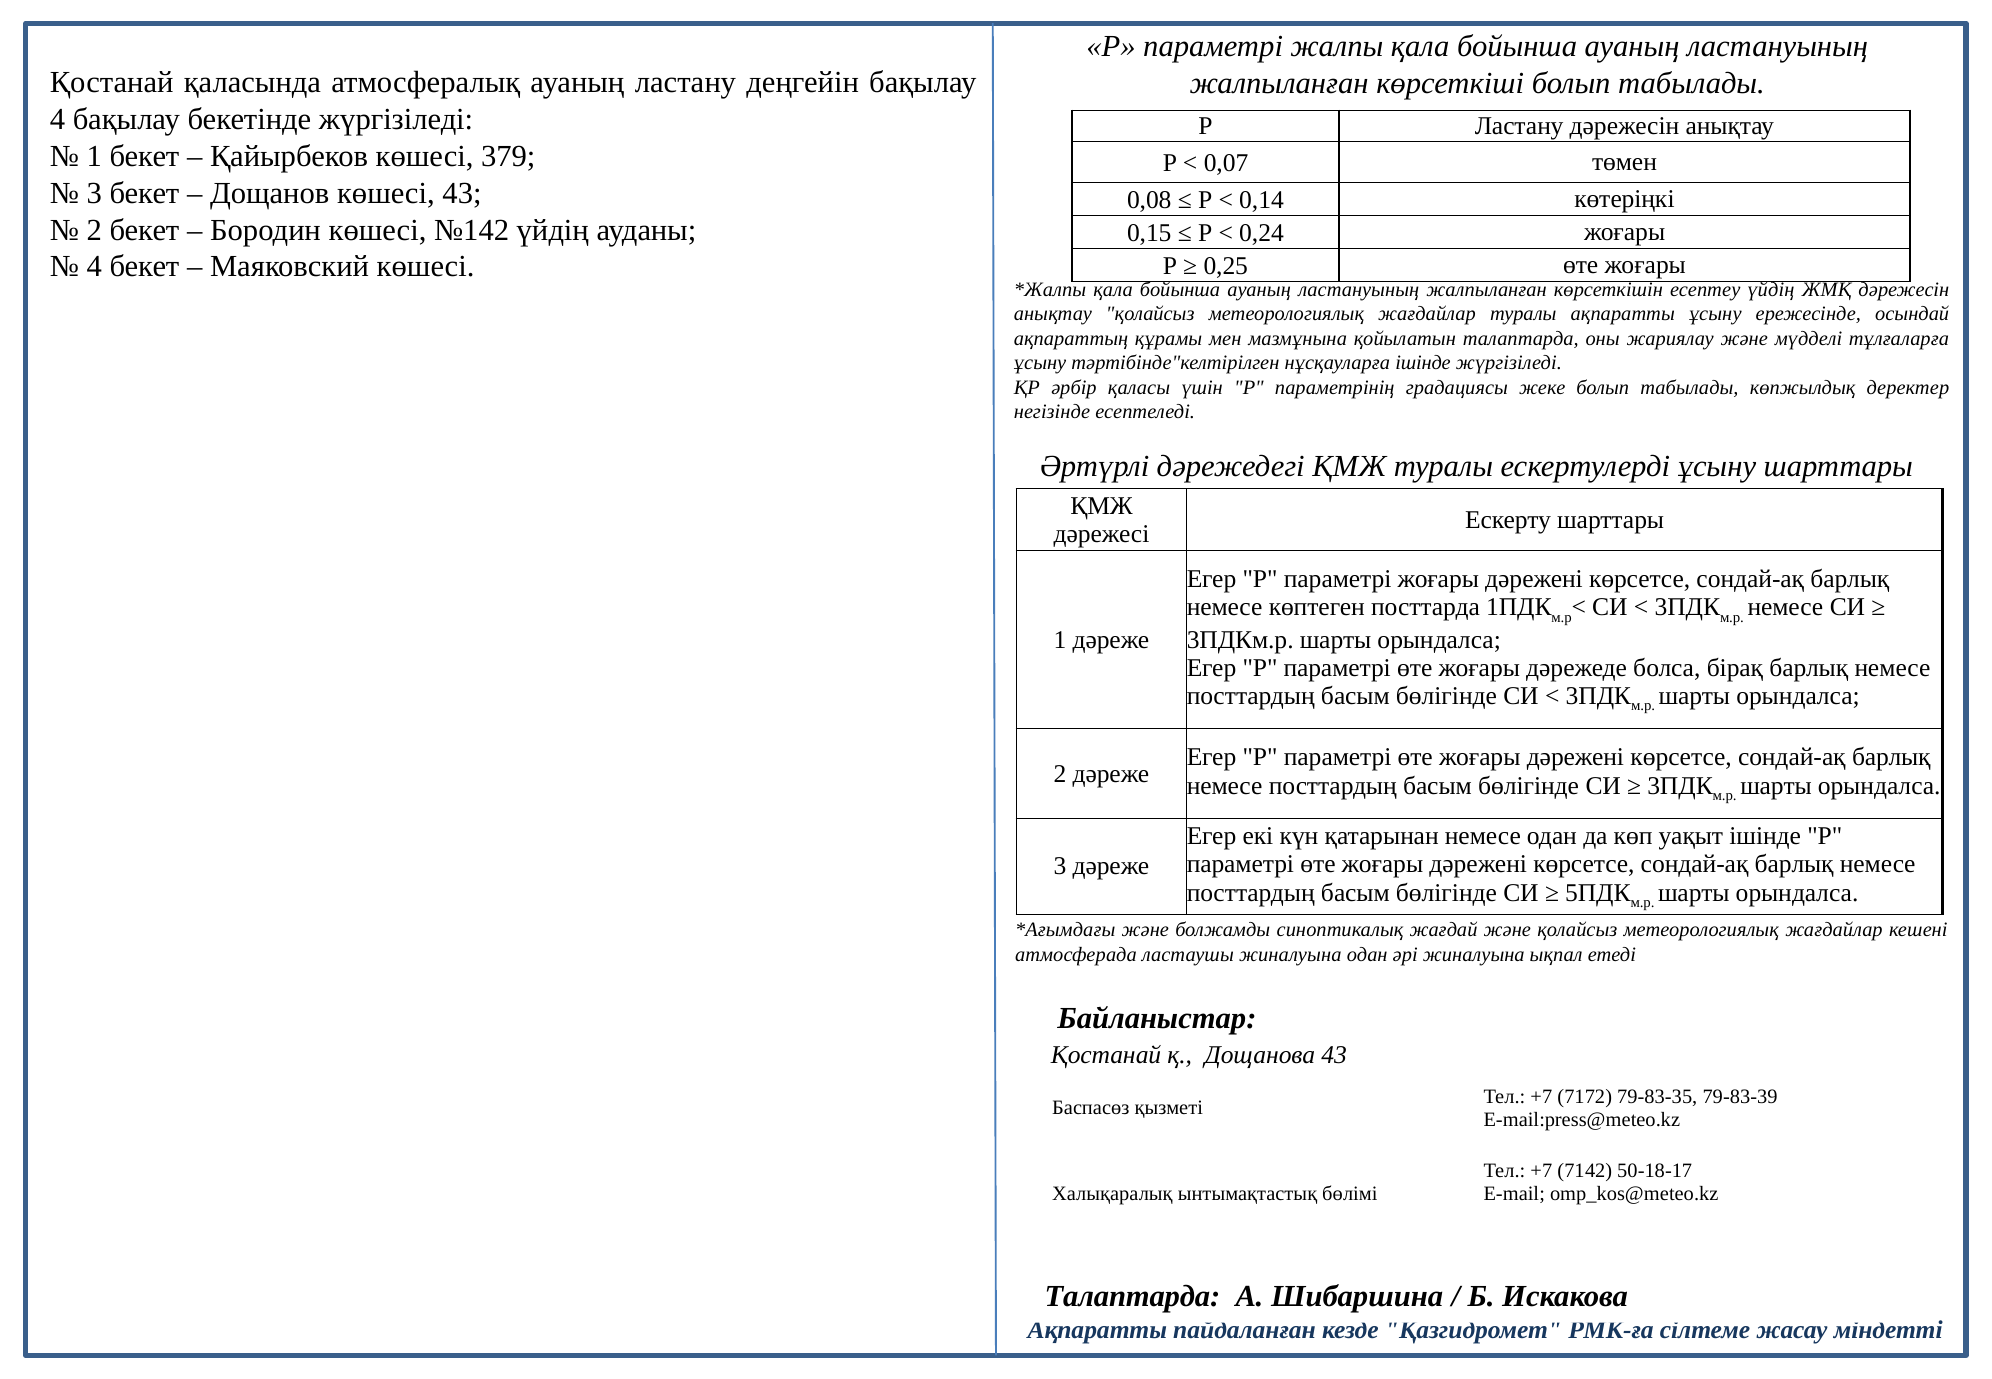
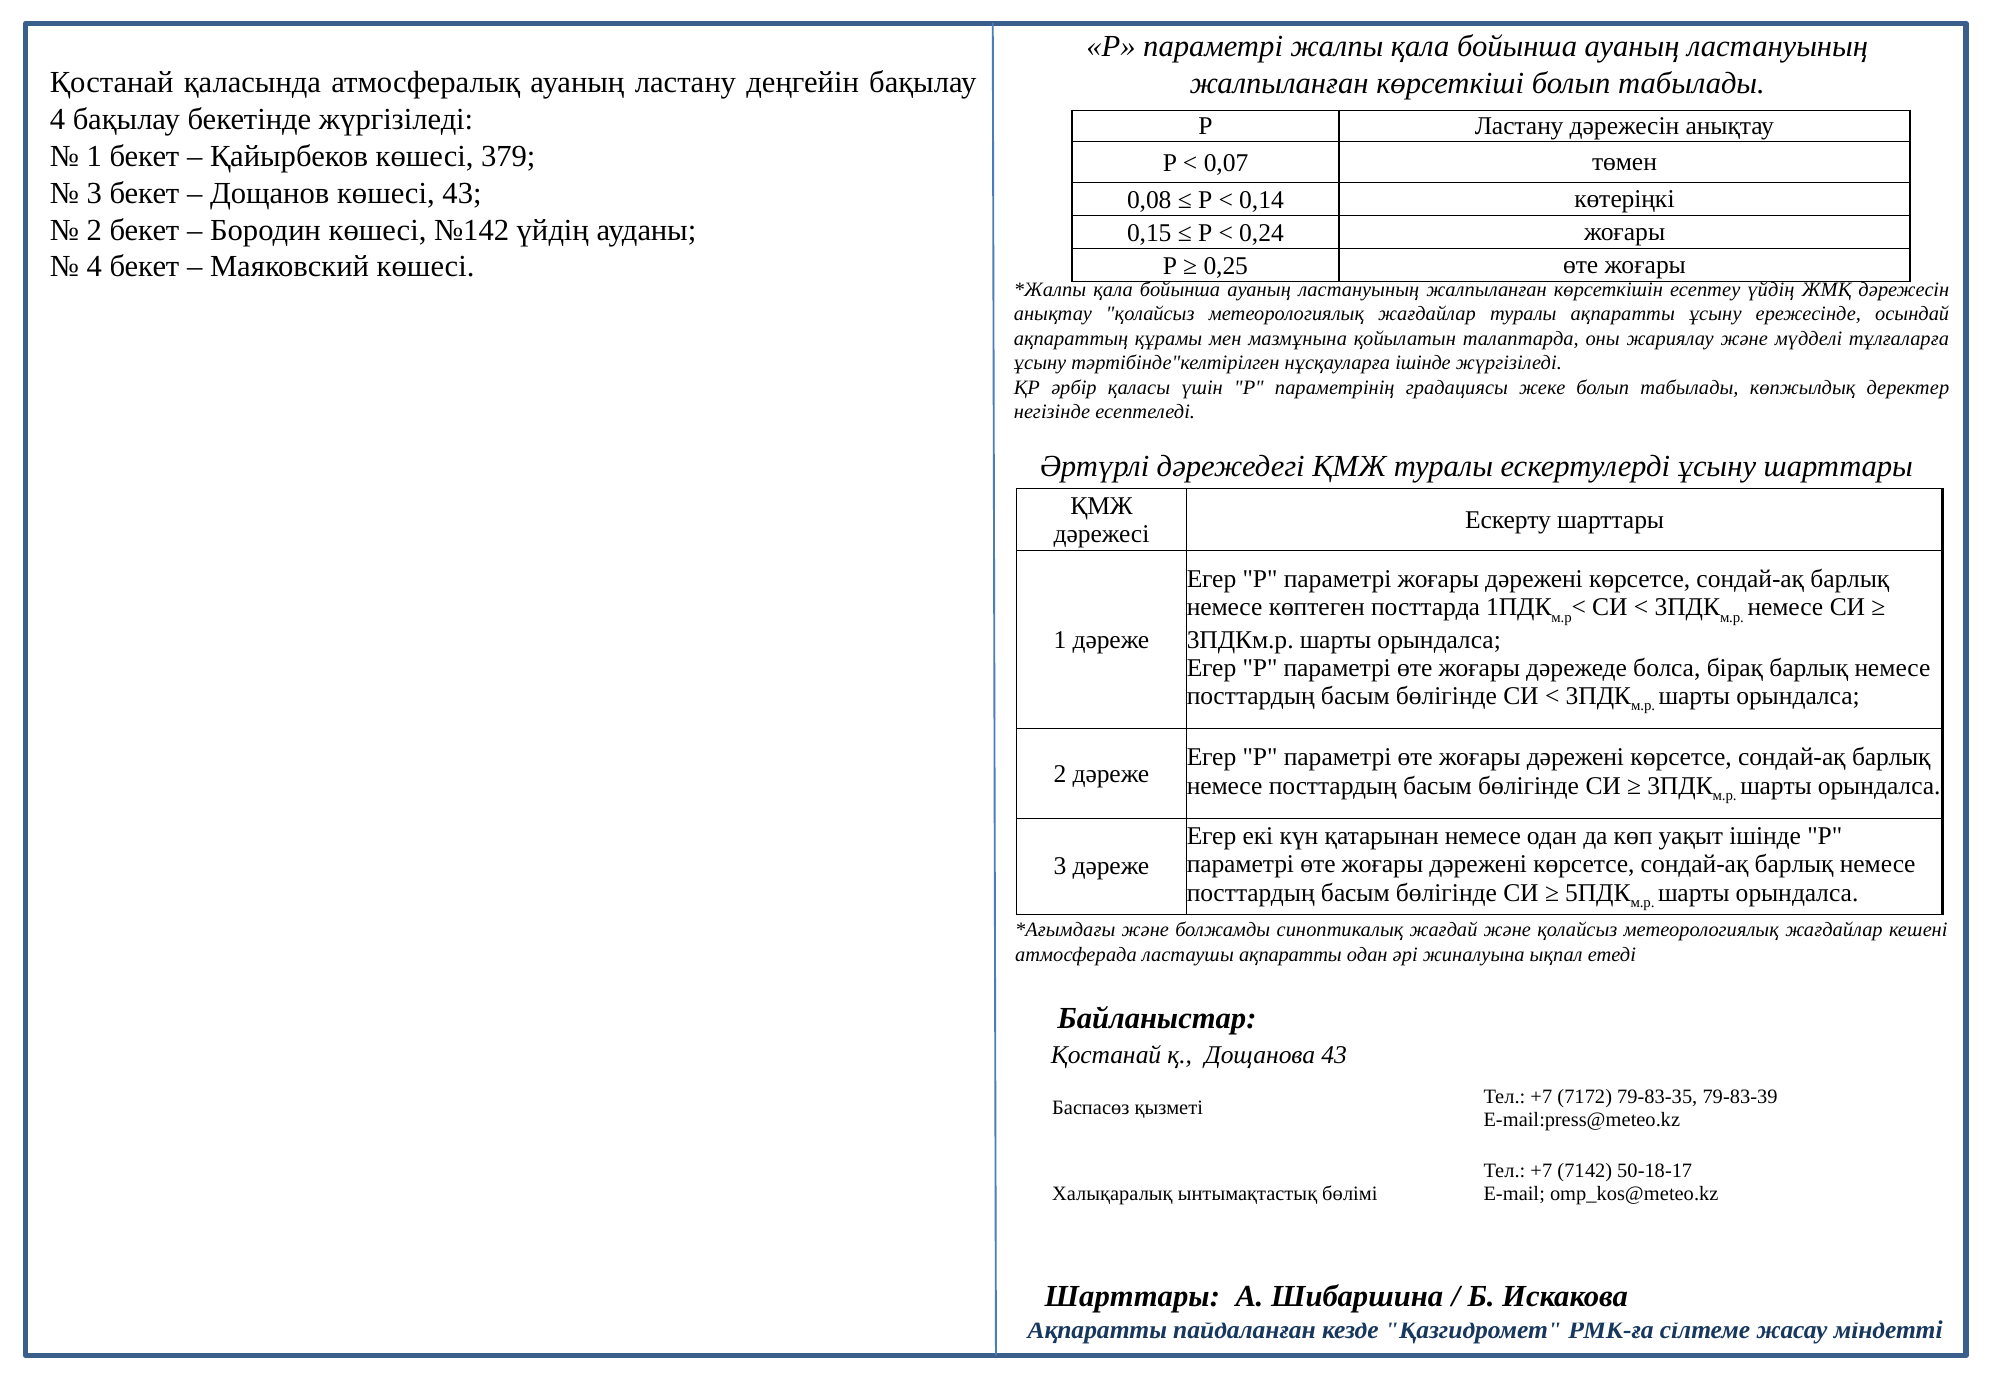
ластаушы жиналуына: жиналуына -> ақпаратты (1290, 954)
Талаптарда: Талаптарда -> Шарттары (1132, 1296)
